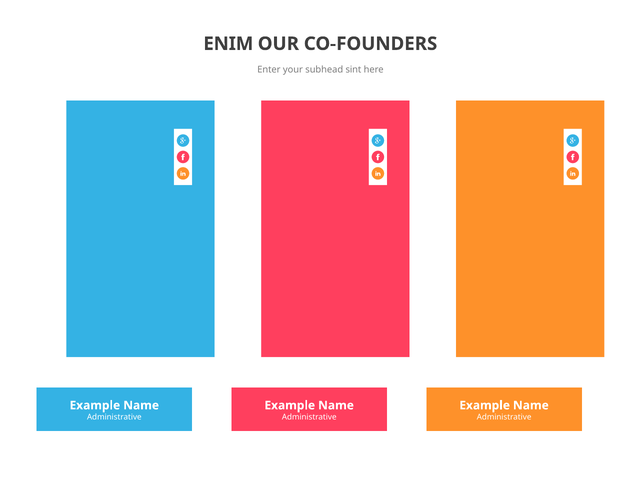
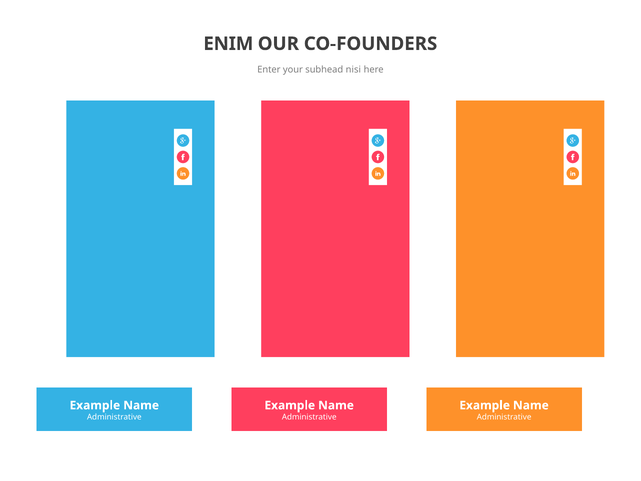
sint: sint -> nisi (353, 70)
